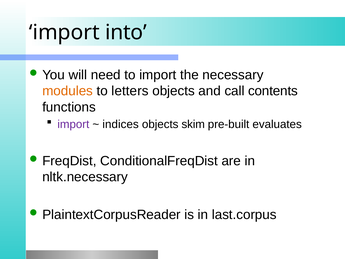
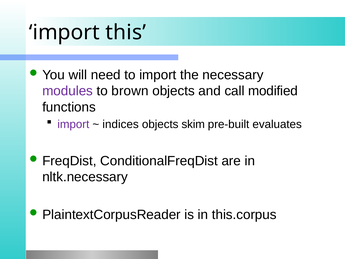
into: into -> this (126, 32)
modules colour: orange -> purple (68, 91)
letters: letters -> brown (130, 91)
contents: contents -> modified (273, 91)
last.corpus: last.corpus -> this.corpus (244, 214)
